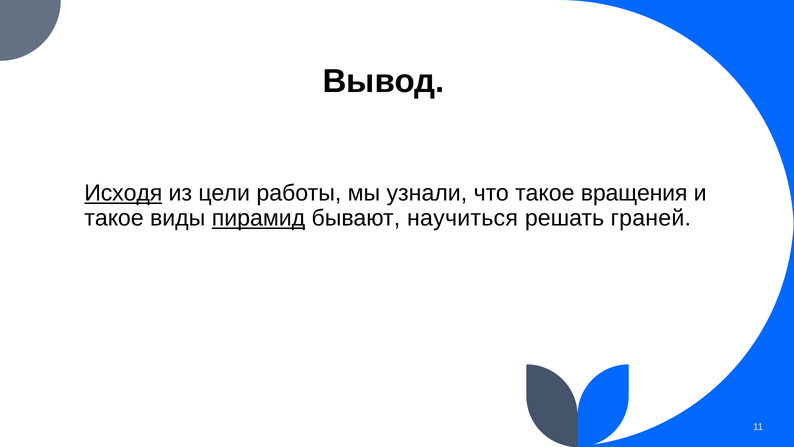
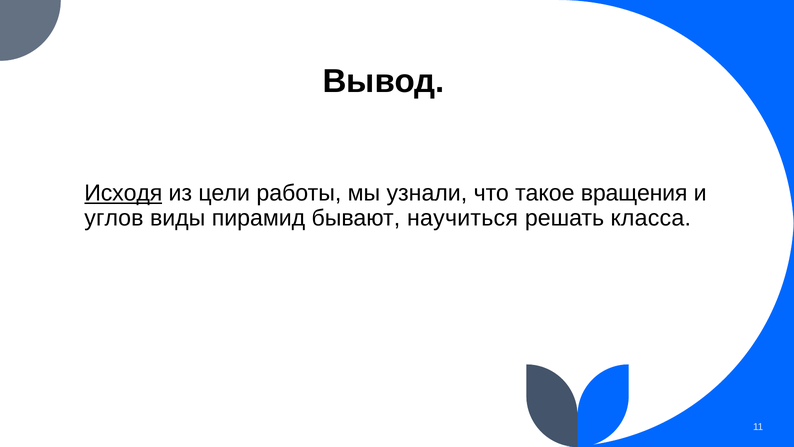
такое: такое -> углов (114, 218)
пирамид underline: present -> none (258, 218)
граней: граней -> класса (651, 218)
